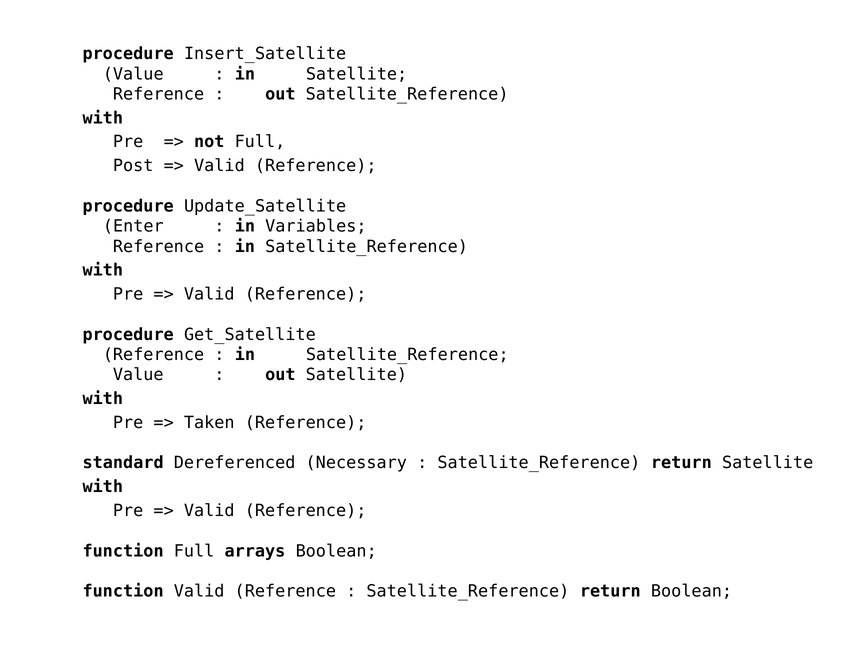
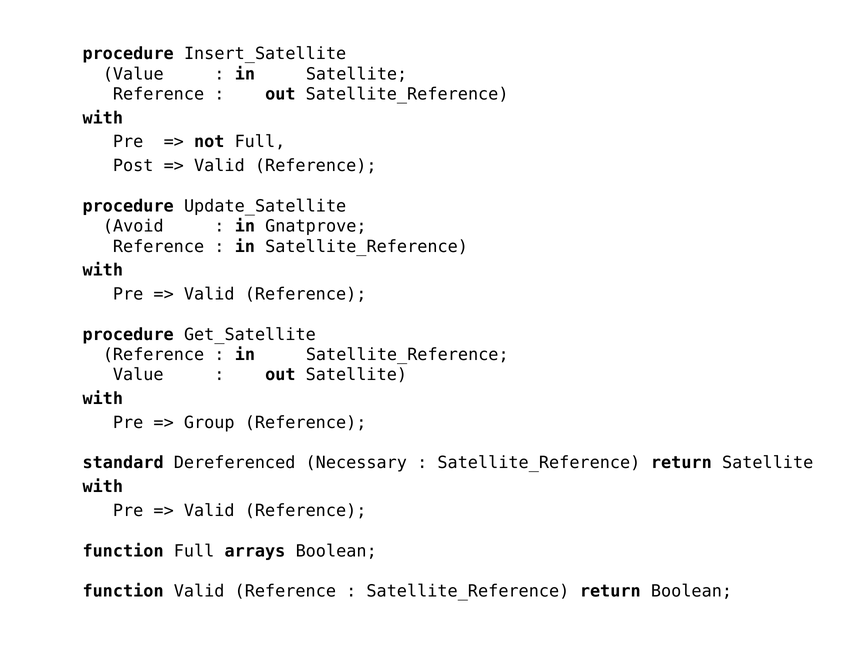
Enter: Enter -> Avoid (133, 226)
Variables: Variables -> Gnatprove (316, 226)
Taken: Taken -> Group (209, 422)
